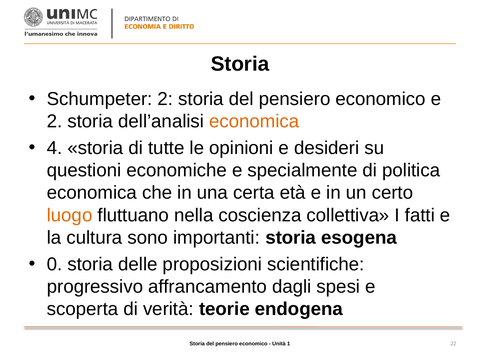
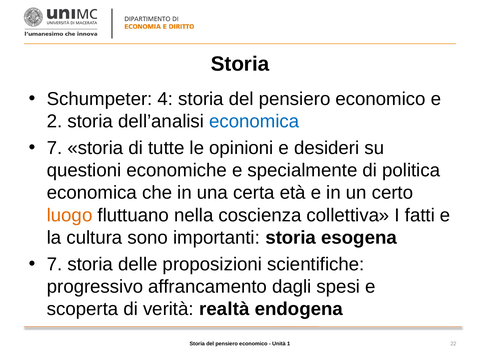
Schumpeter 2: 2 -> 4 (165, 99)
economica colour: orange -> blue (254, 121)
4: 4 -> 7 (55, 148)
0: 0 -> 7 (55, 264)
teorie: teorie -> realtà (224, 309)
